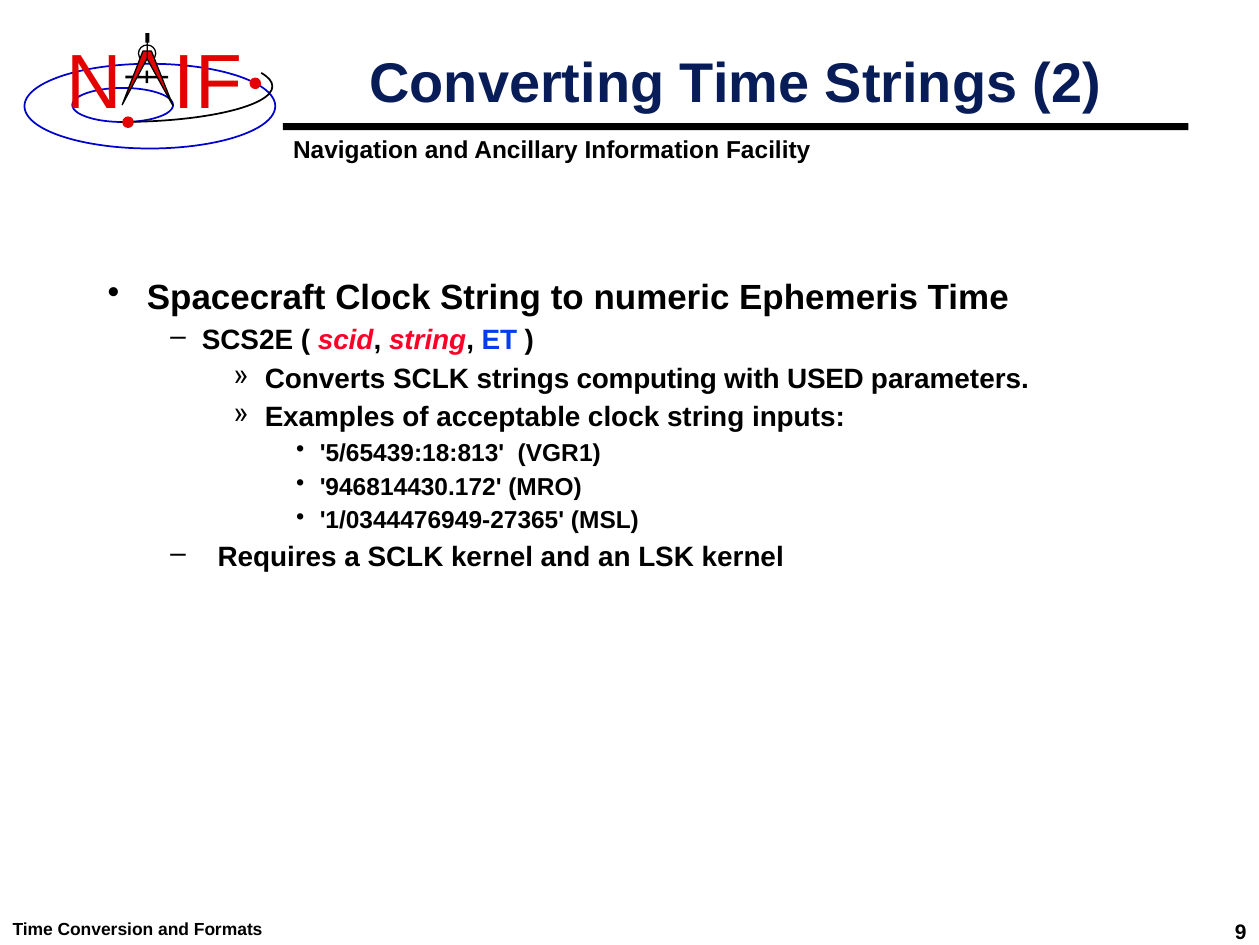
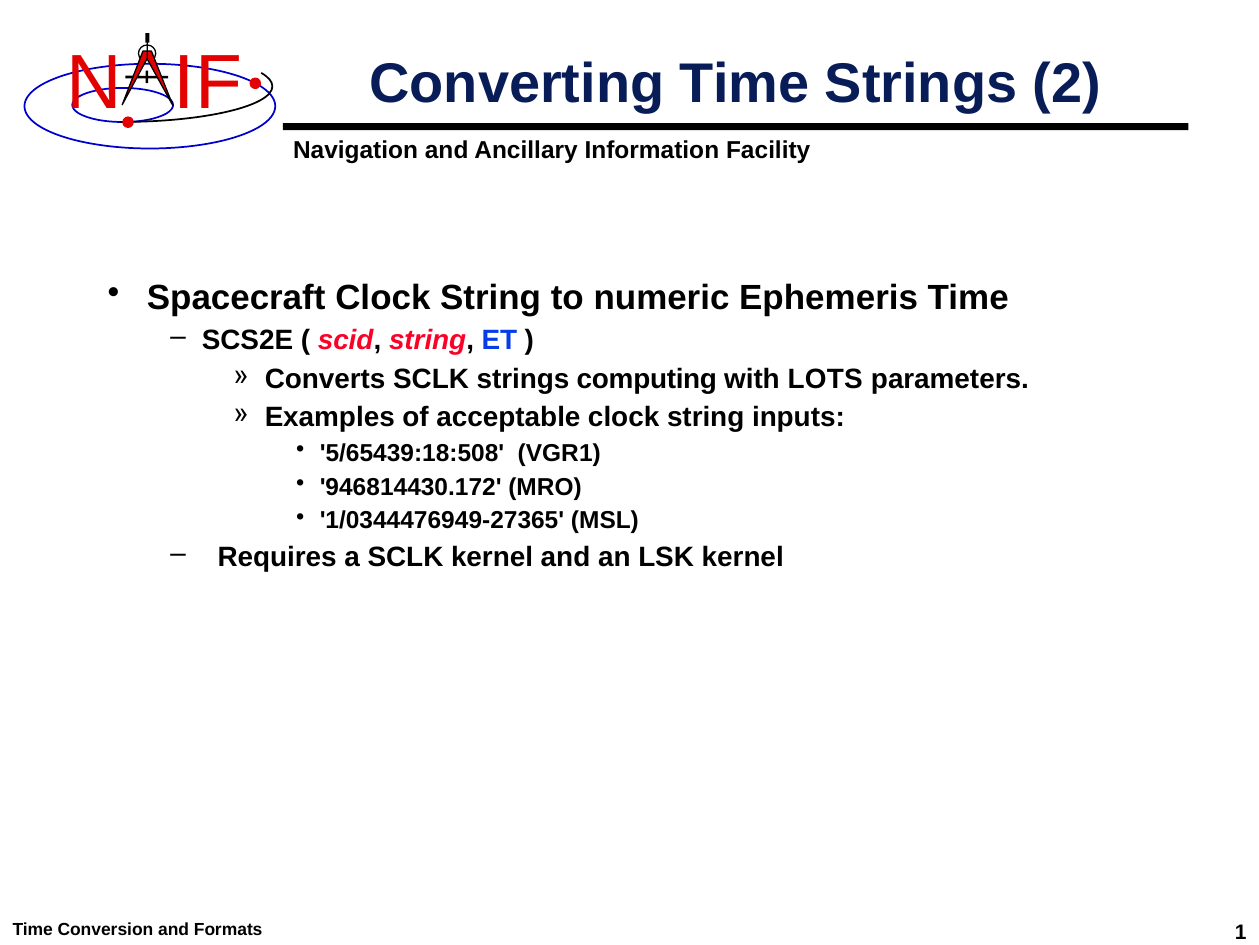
USED: USED -> LOTS (825, 379)
5/65439:18:813: 5/65439:18:813 -> 5/65439:18:508 (412, 453)
9: 9 -> 1 (1241, 932)
